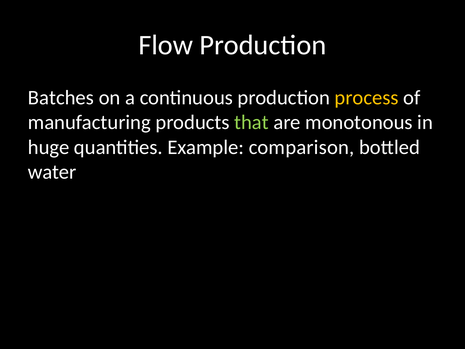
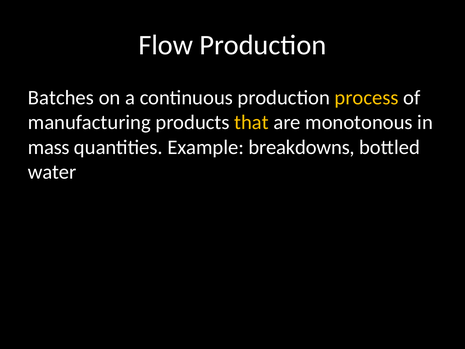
that colour: light green -> yellow (252, 122)
huge: huge -> mass (49, 147)
comparison: comparison -> breakdowns (302, 147)
